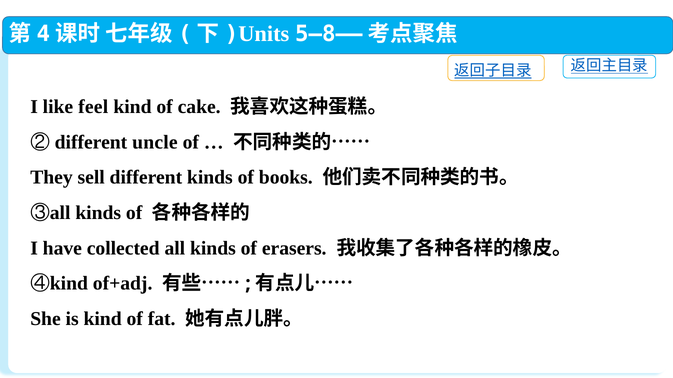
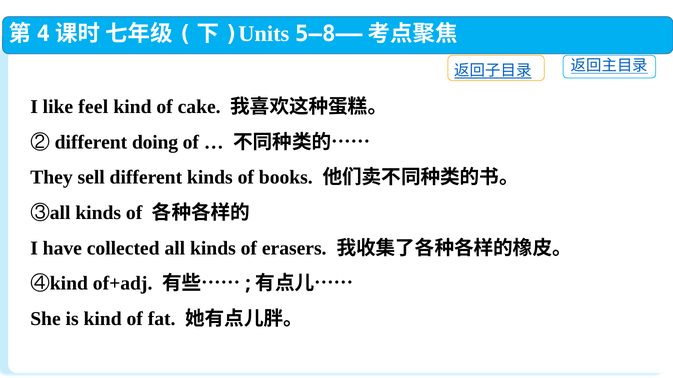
uncle: uncle -> doing (155, 142)
